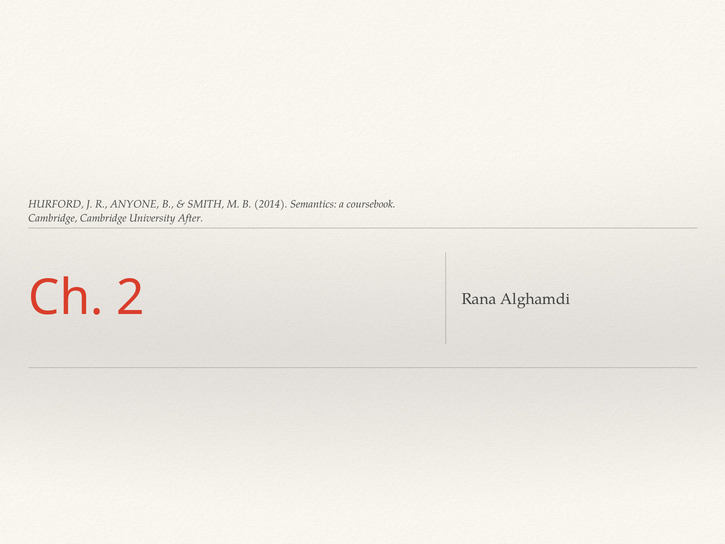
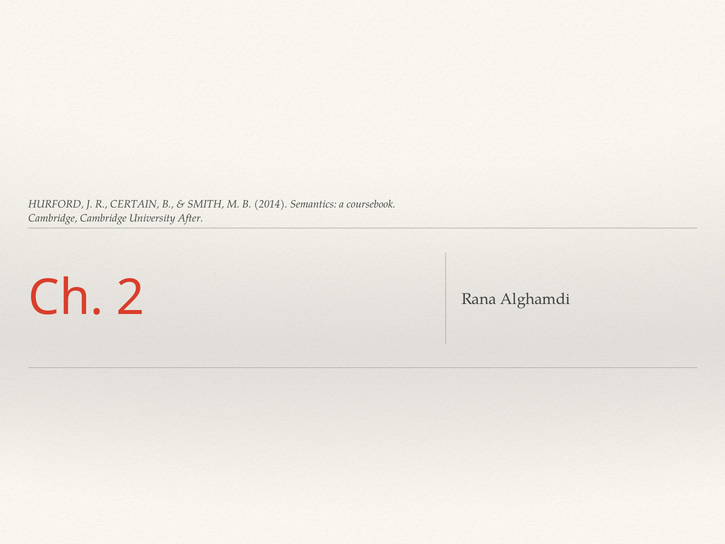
ANYONE: ANYONE -> CERTAIN (135, 204)
